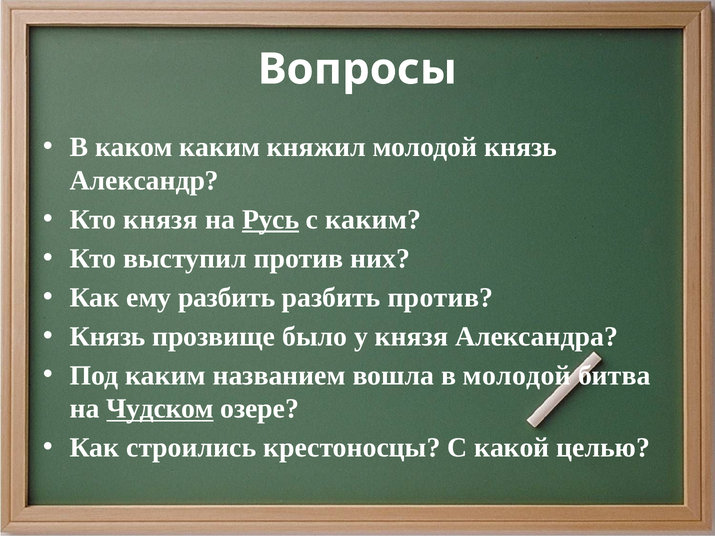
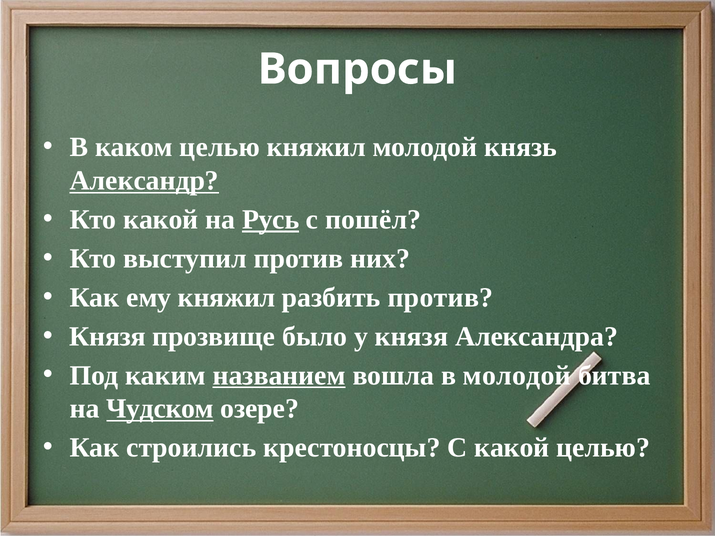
каком каким: каким -> целью (220, 147)
Александр underline: none -> present (144, 181)
Кто князя: князя -> какой (161, 220)
с каким: каким -> пошёл (373, 220)
ему разбить: разбить -> княжил (227, 298)
Князь: Князь -> Князя (108, 337)
названием underline: none -> present (279, 376)
